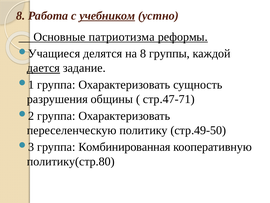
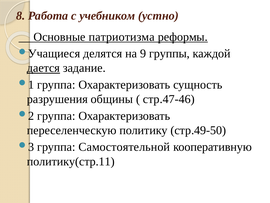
учебником underline: present -> none (107, 16)
на 8: 8 -> 9 (143, 53)
стр.47-71: стр.47-71 -> стр.47-46 (169, 99)
Комбинированная: Комбинированная -> Самостоятельной (124, 147)
политику(стр.80: политику(стр.80 -> политику(стр.11 (71, 161)
